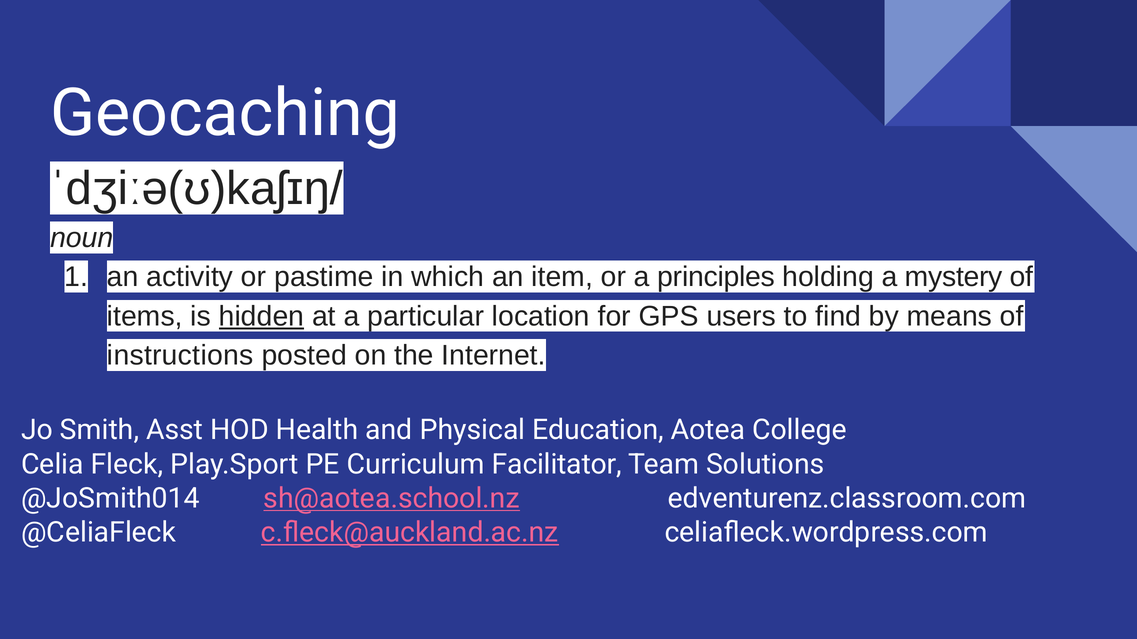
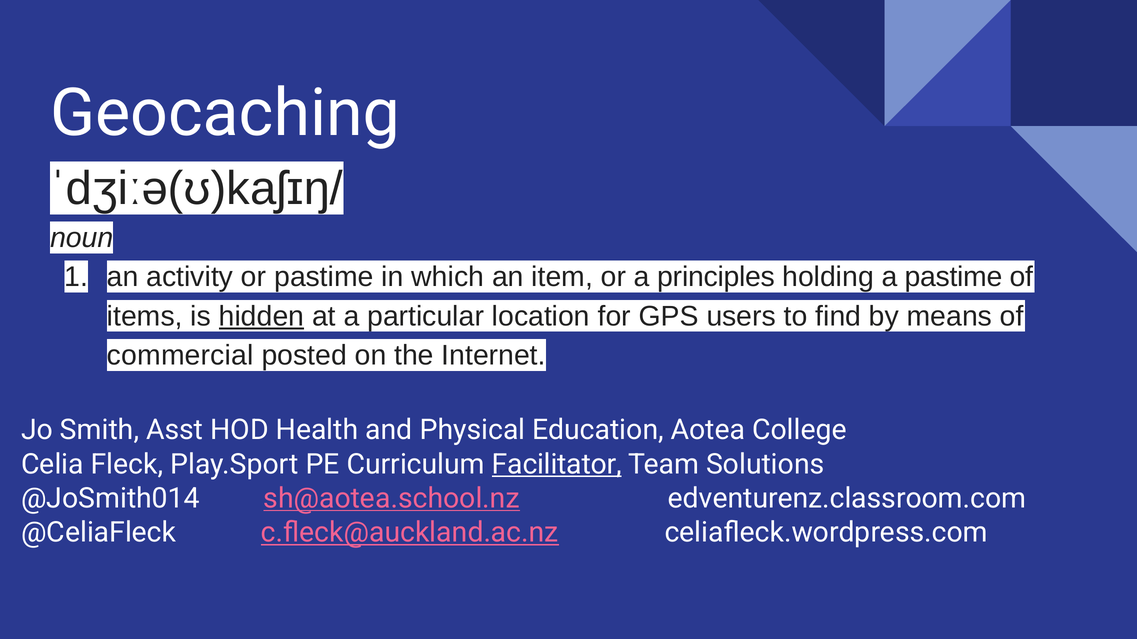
a mystery: mystery -> pastime (954, 277)
instructions: instructions -> commercial (180, 356)
Facilitator underline: none -> present (557, 465)
